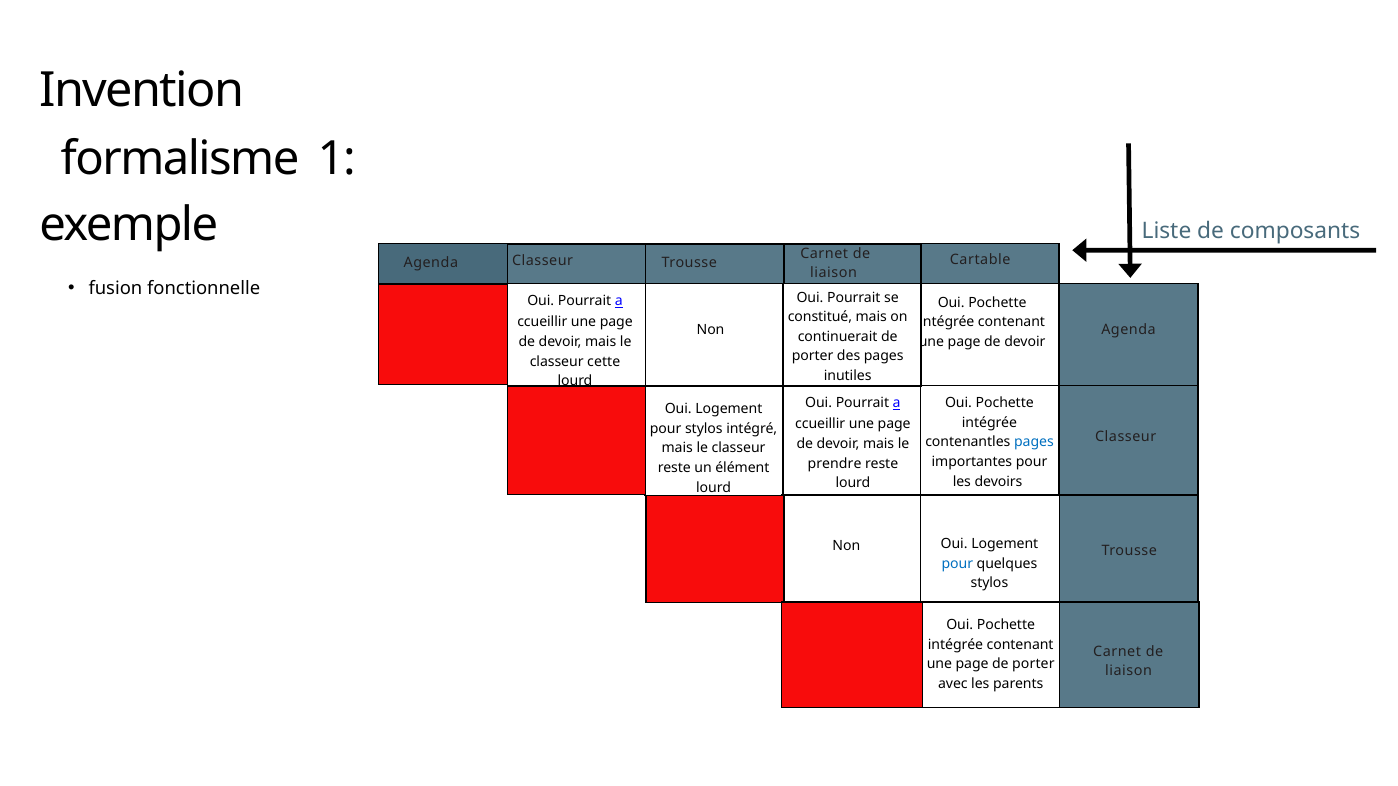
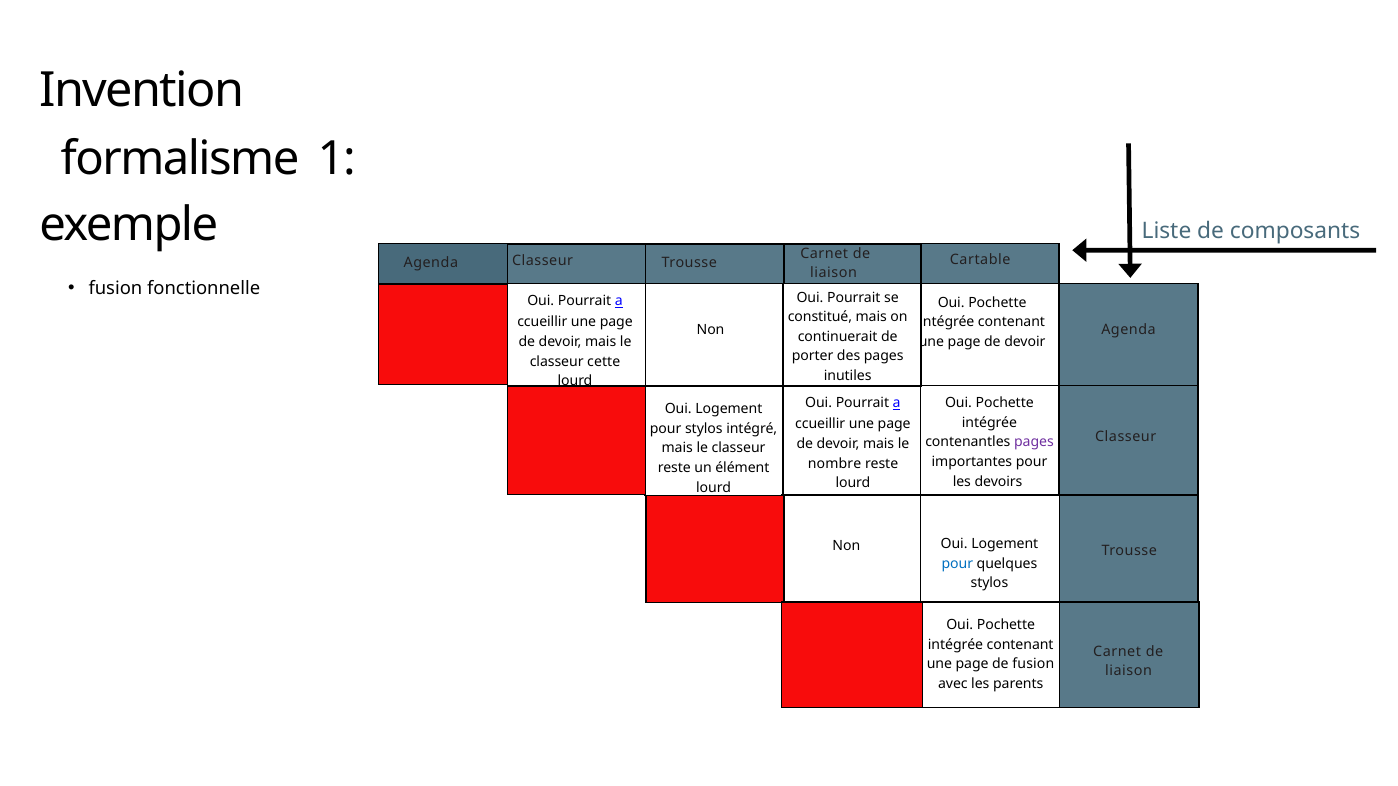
pages colour: blue -> purple (1034, 442)
prendre: prendre -> nombre (835, 464)
page de porter: porter -> fusion (1033, 665)
